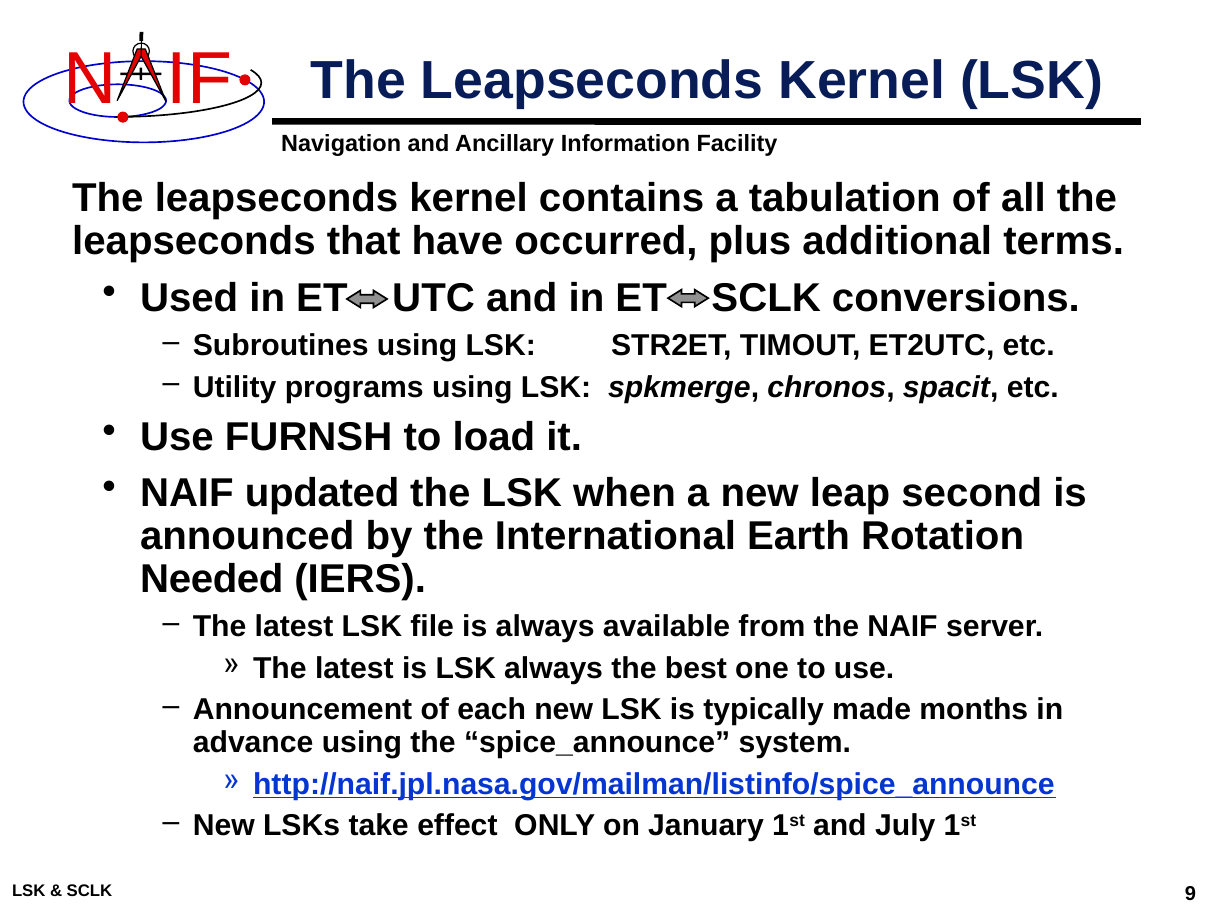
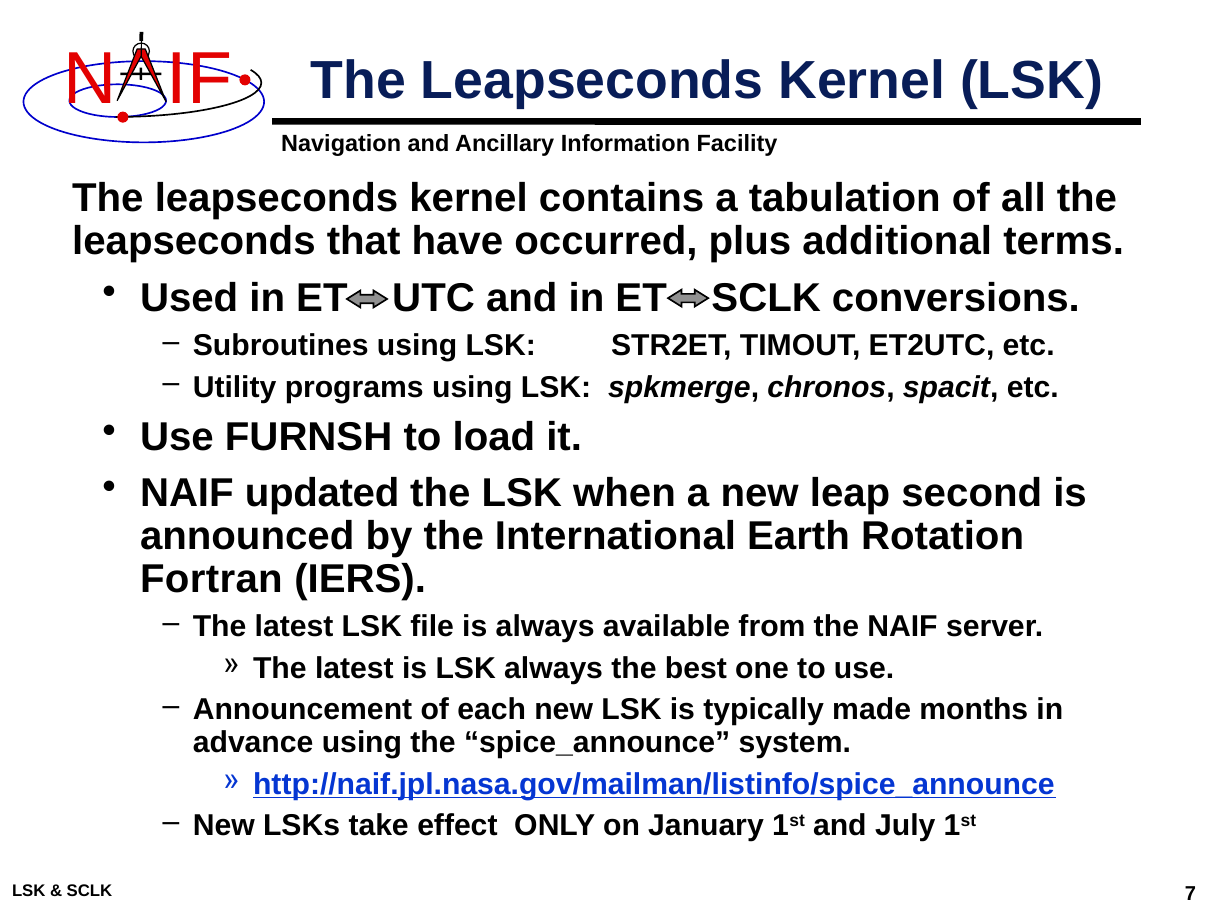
Needed: Needed -> Fortran (211, 580)
9: 9 -> 7 (1191, 894)
